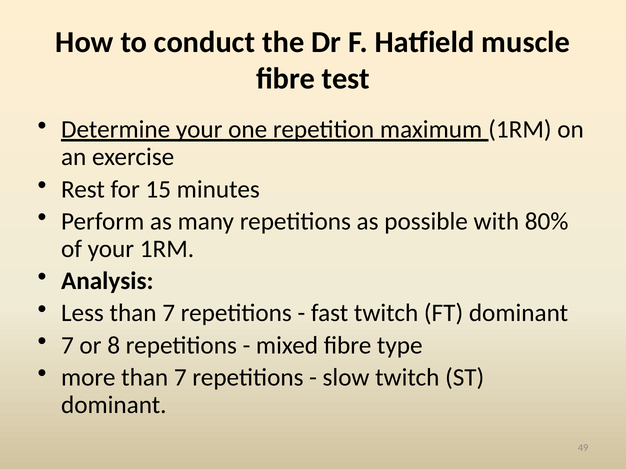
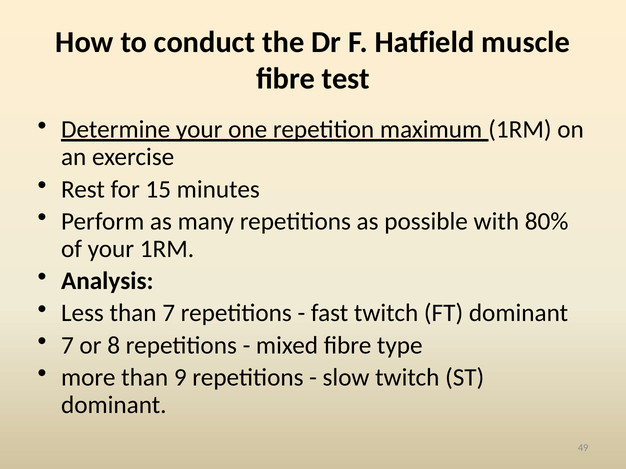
more than 7: 7 -> 9 (180, 378)
